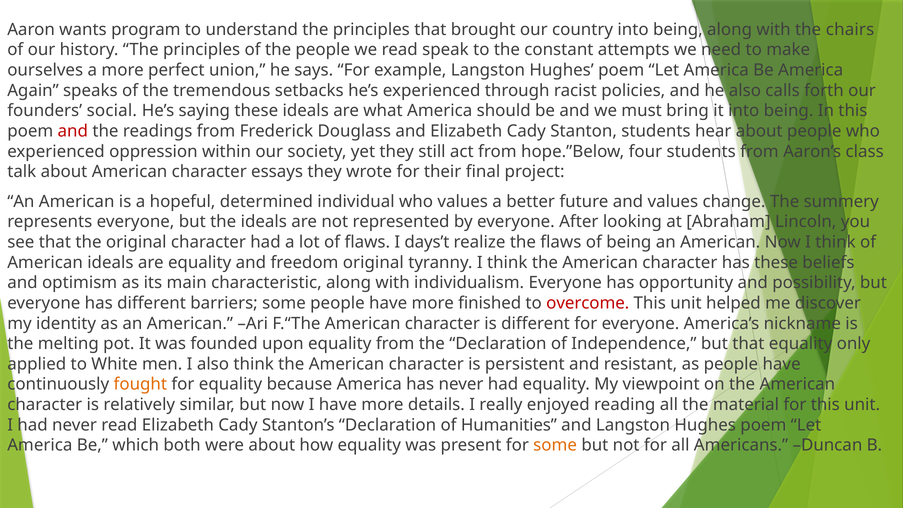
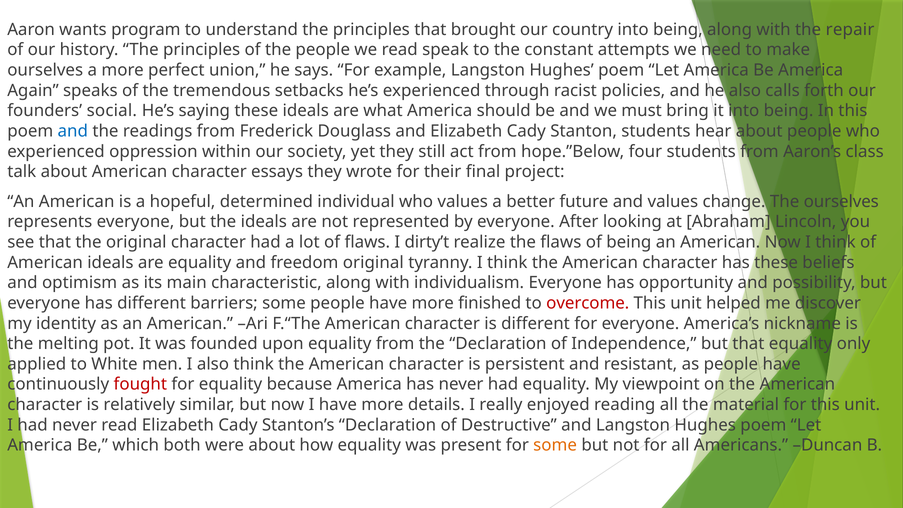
chairs: chairs -> repair (850, 30)
and colour: red -> blue (73, 131)
The summery: summery -> ourselves (841, 201)
days’t: days’t -> dirty’t (427, 242)
fought colour: orange -> red (140, 384)
Humanities: Humanities -> Destructive (509, 425)
